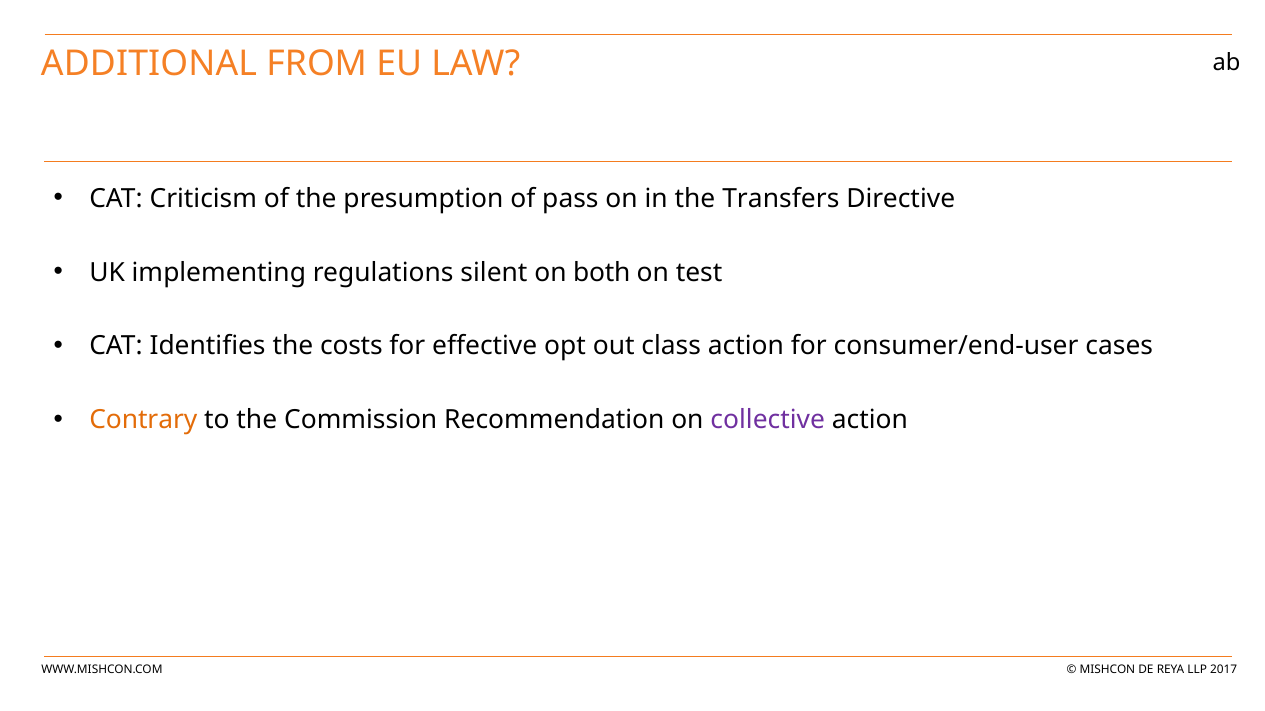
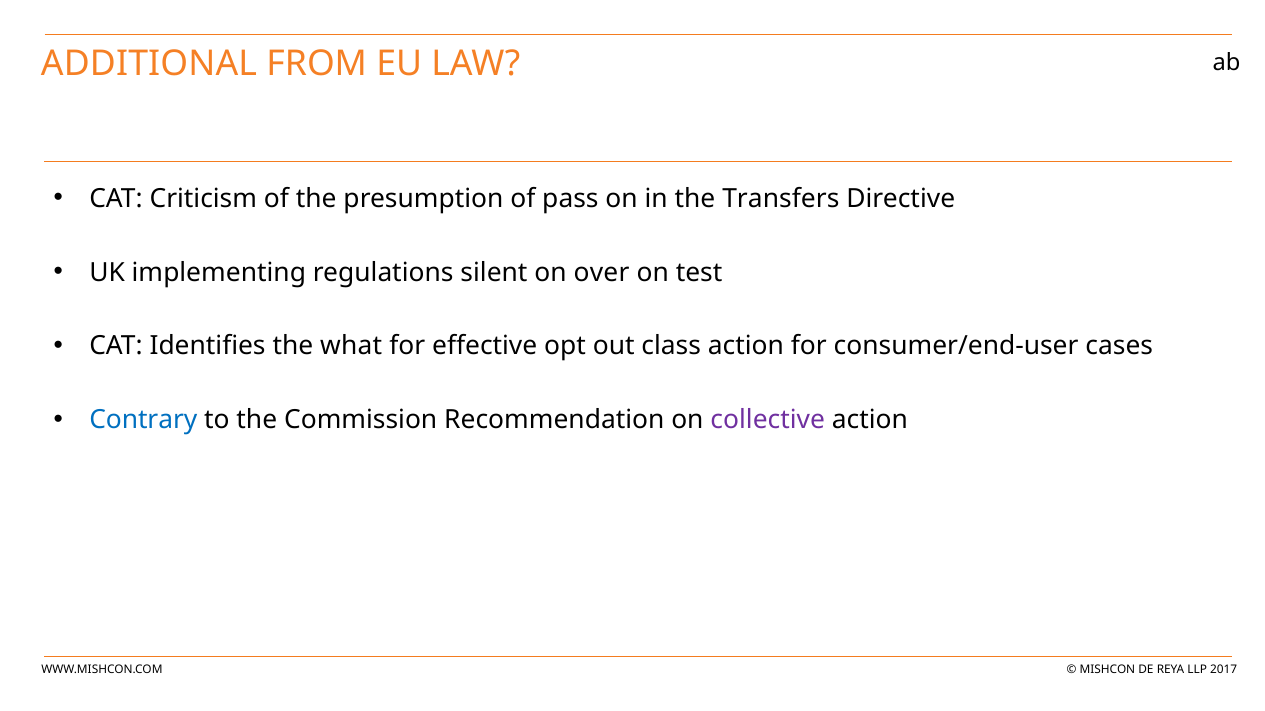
both: both -> over (602, 273)
costs: costs -> what (351, 346)
Contrary colour: orange -> blue (143, 420)
